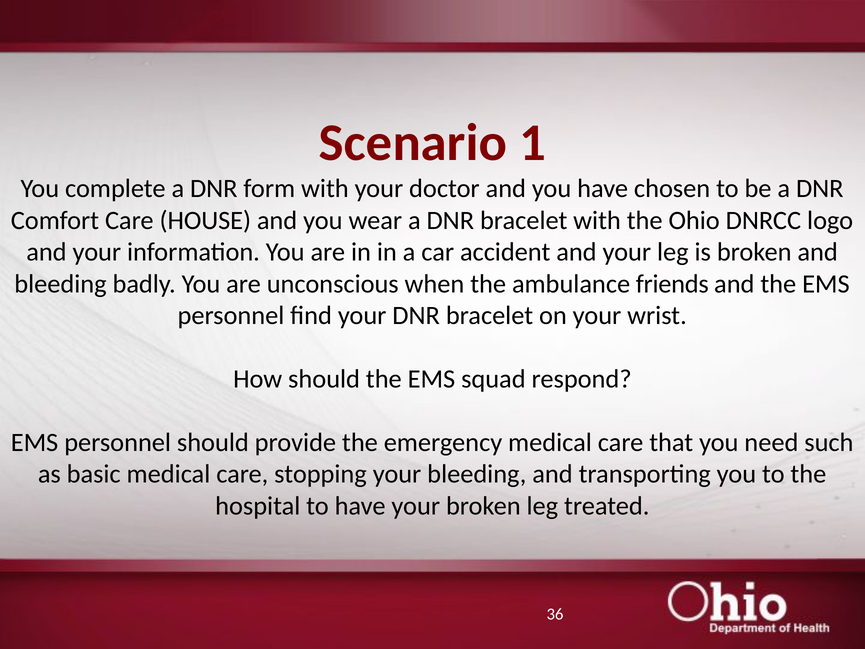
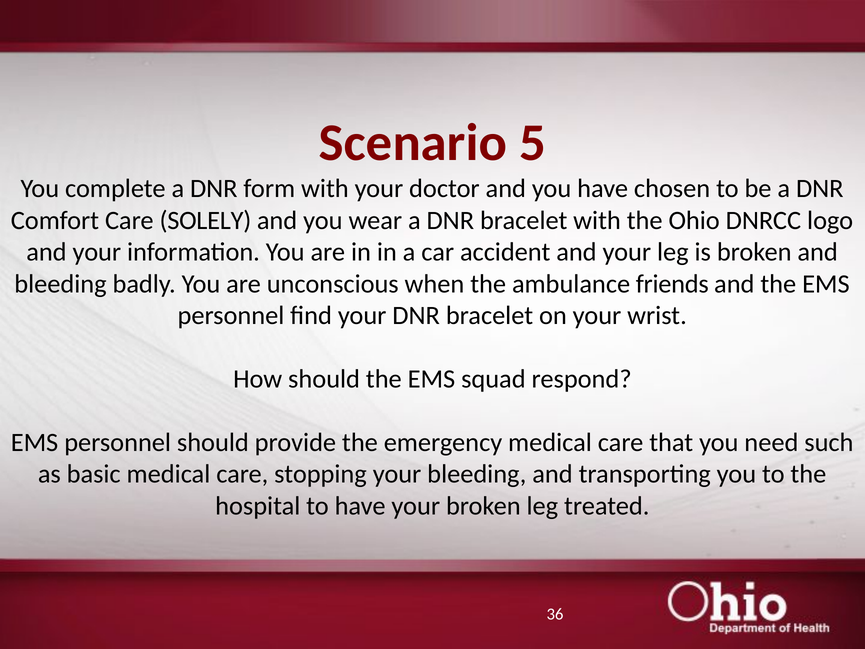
1: 1 -> 5 (532, 143)
HOUSE: HOUSE -> SOLELY (205, 220)
